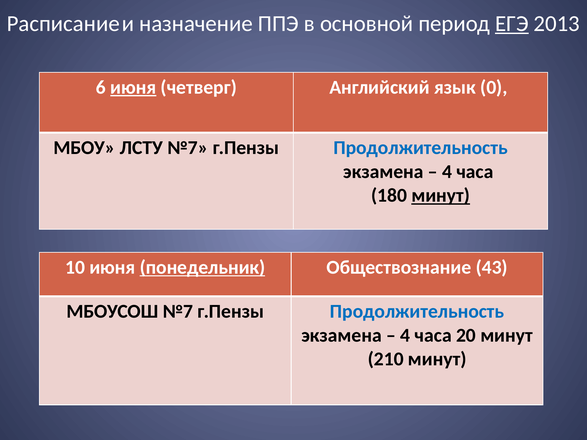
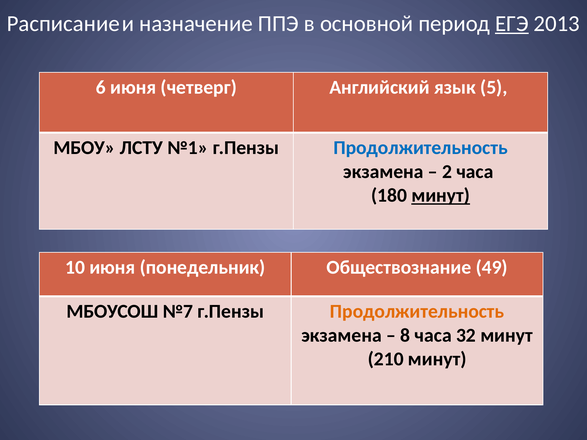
июня underline: present -> none (133, 87)
0: 0 -> 5 (494, 87)
ЛСТУ №7: №7 -> №1 (188, 148)
4: 4 -> 2 (447, 172)
понедельник underline: present -> none (203, 268)
43: 43 -> 49 (492, 268)
Продолжительность colour: blue -> orange (417, 312)
4: 4 -> 8 (405, 335)
20: 20 -> 32 (466, 335)
